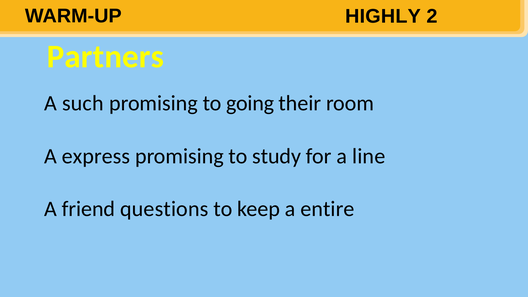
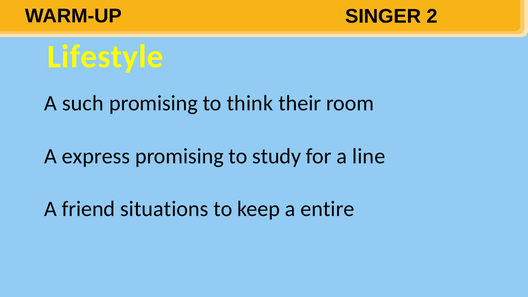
HIGHLY: HIGHLY -> SINGER (383, 16)
Partners: Partners -> Lifestyle (105, 57)
going: going -> think (250, 103)
questions: questions -> situations (164, 209)
